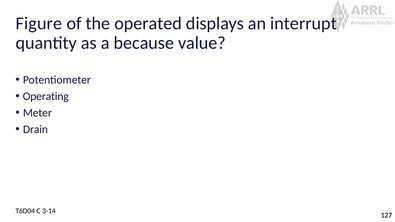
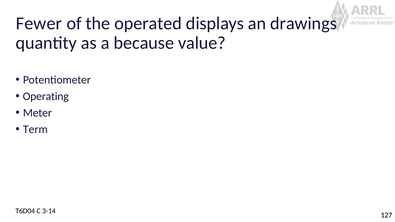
Figure: Figure -> Fewer (39, 23)
interrupt: interrupt -> drawings (304, 23)
Drain: Drain -> Term (35, 129)
